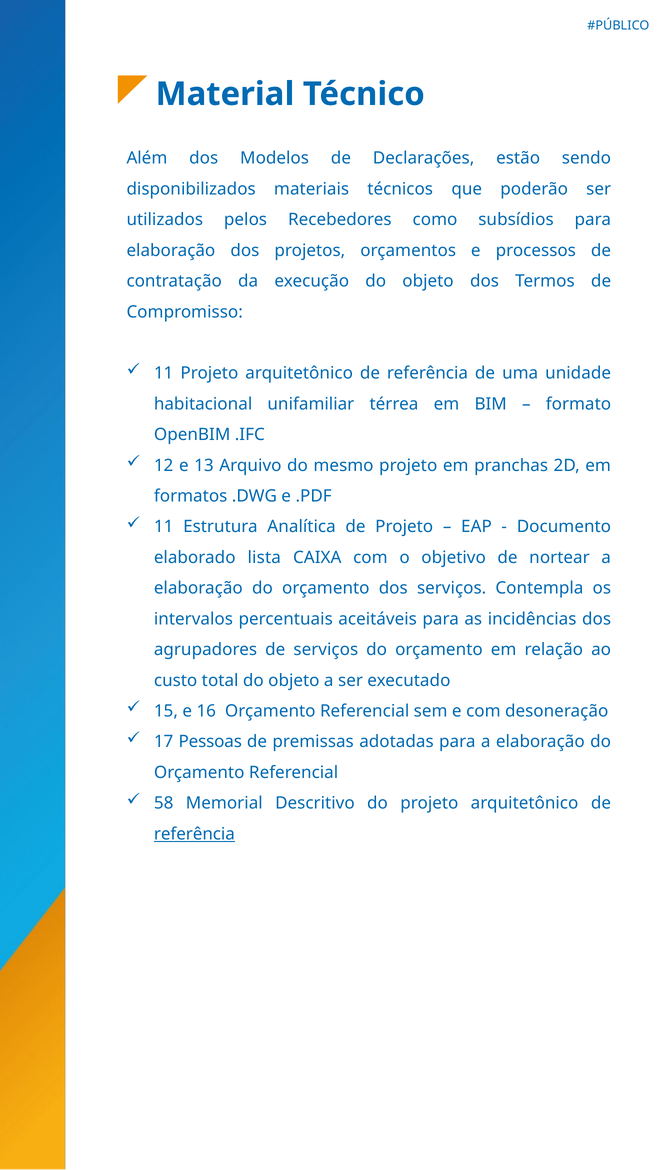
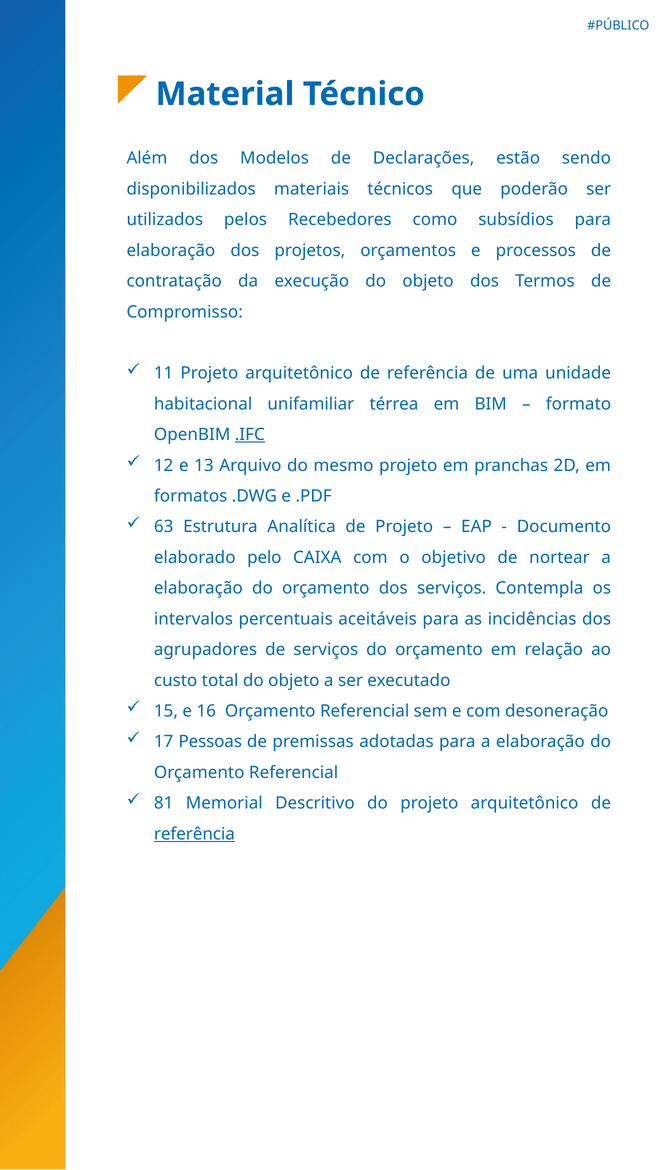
.IFC underline: none -> present (250, 435)
11: 11 -> 63 (164, 527)
lista: lista -> pelo (264, 558)
58: 58 -> 81 (164, 803)
